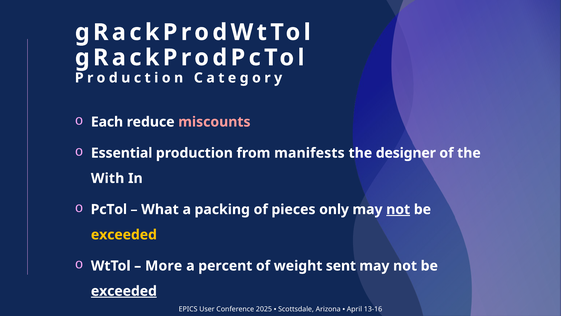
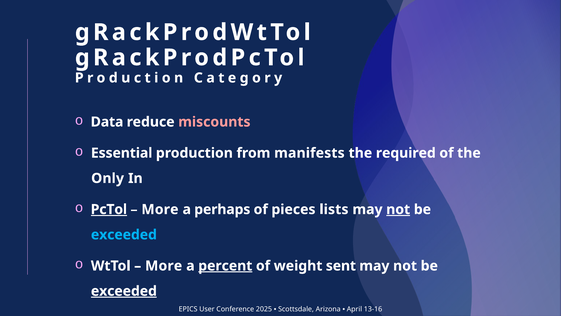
Each: Each -> Data (107, 122)
designer: designer -> required (406, 153)
With: With -> Only (108, 178)
PcTol underline: none -> present (109, 209)
What: What -> More (160, 209)
packing: packing -> perhaps (222, 209)
only: only -> lists (334, 209)
exceeded colour: yellow -> light blue (124, 234)
percent underline: none -> present (225, 266)
